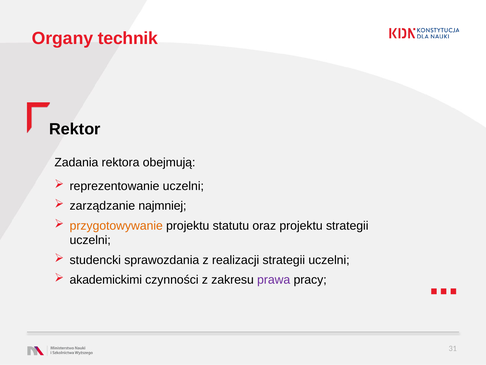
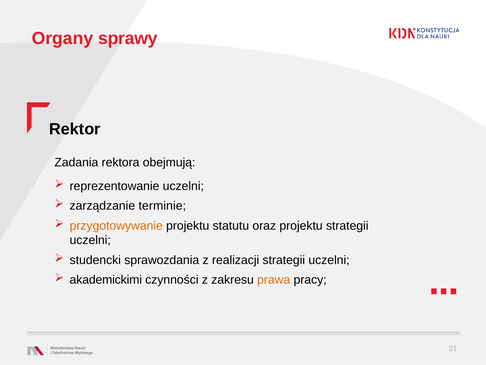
technik: technik -> sprawy (128, 38)
najmniej: najmniej -> terminie (162, 206)
prawa colour: purple -> orange (274, 279)
